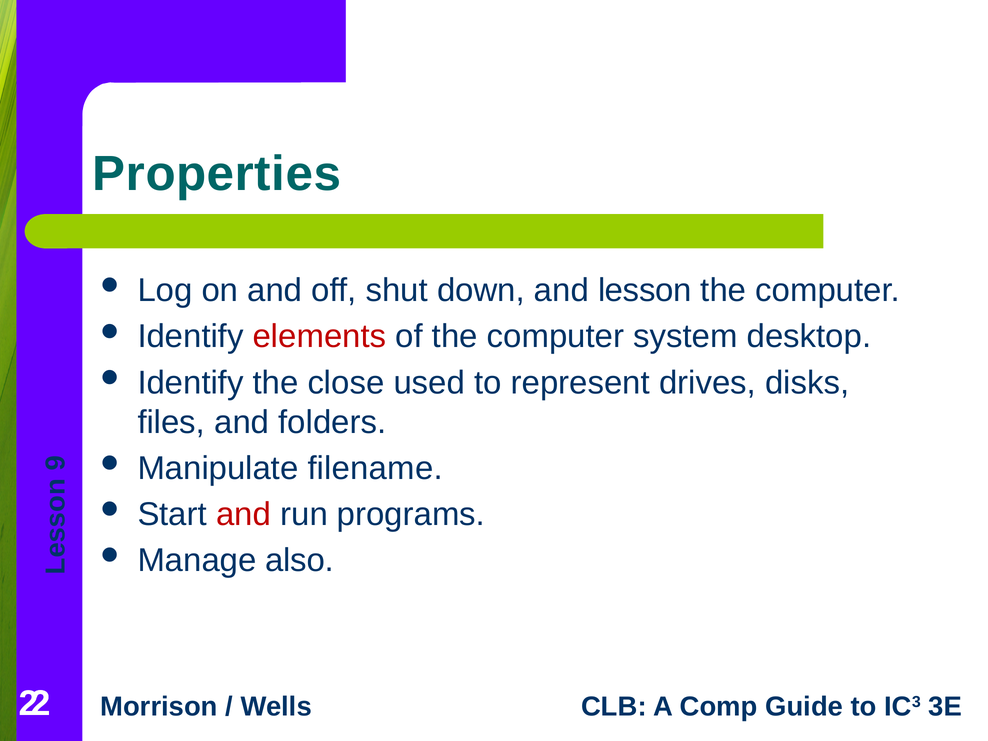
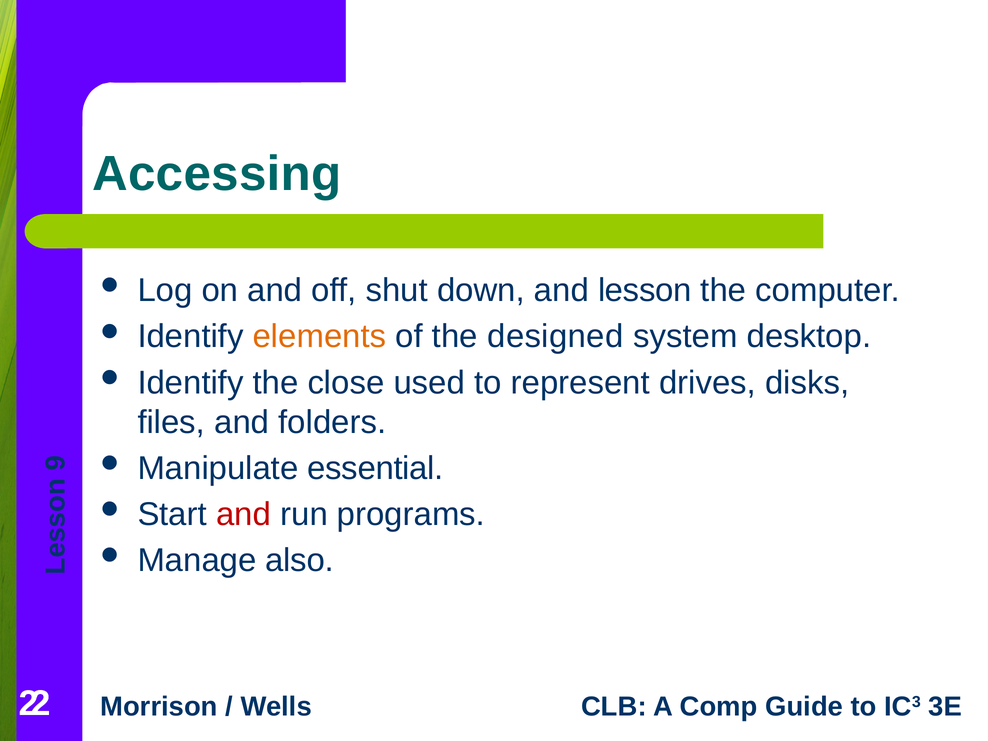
Properties: Properties -> Accessing (217, 174)
elements colour: red -> orange (319, 337)
of the computer: computer -> designed (555, 337)
filename: filename -> essential (375, 468)
